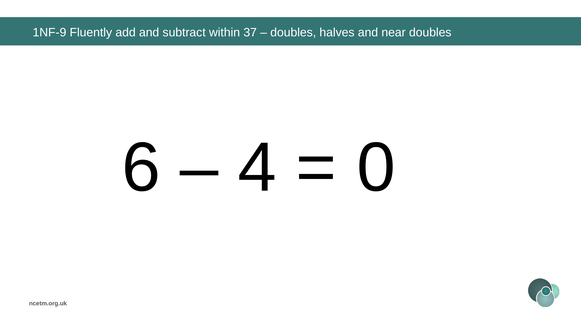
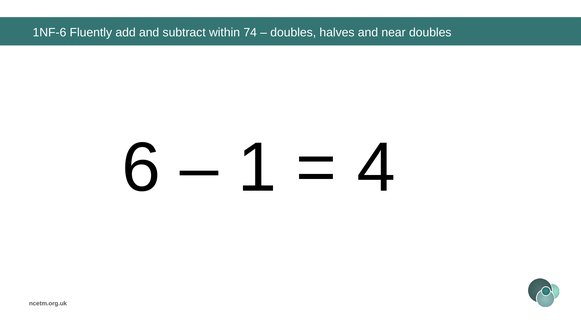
1NF-9: 1NF-9 -> 1NF-6 (49, 32)
37: 37 -> 74 (250, 32)
4: 4 -> 1 (257, 168)
0: 0 -> 4 (376, 168)
